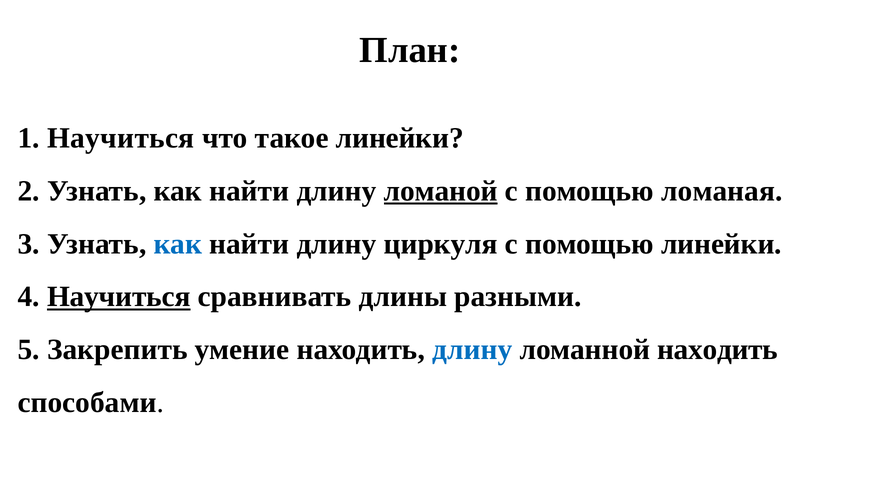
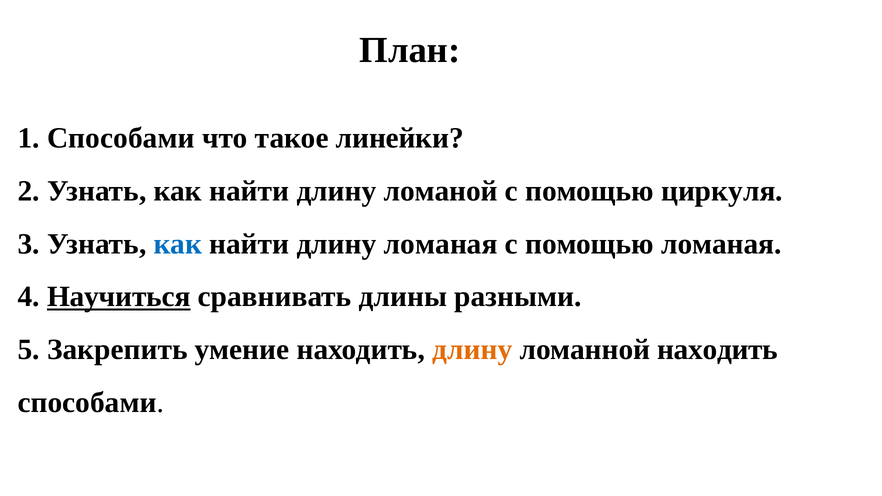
1 Научиться: Научиться -> Способами (121, 138)
ломаной underline: present -> none (441, 191)
ломаная: ломаная -> циркуля (722, 191)
длину циркуля: циркуля -> ломаная (441, 244)
помощью линейки: линейки -> ломаная (721, 244)
длину colour: blue -> orange (472, 350)
